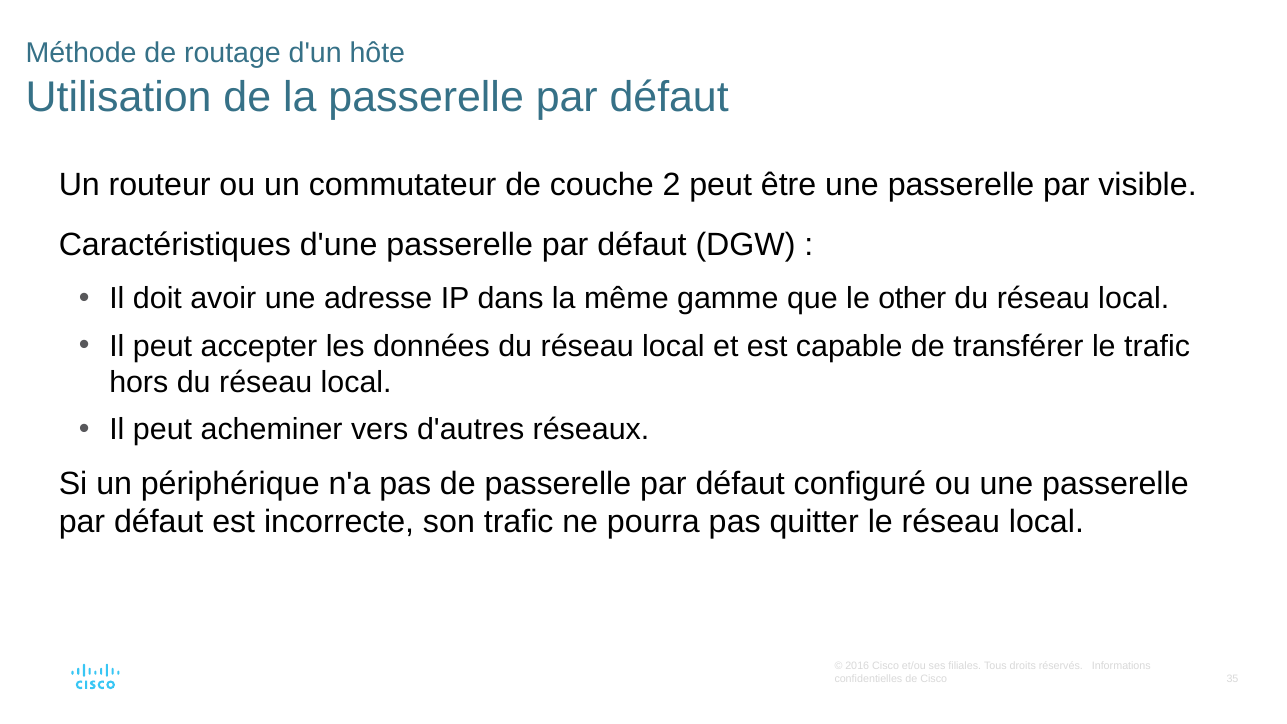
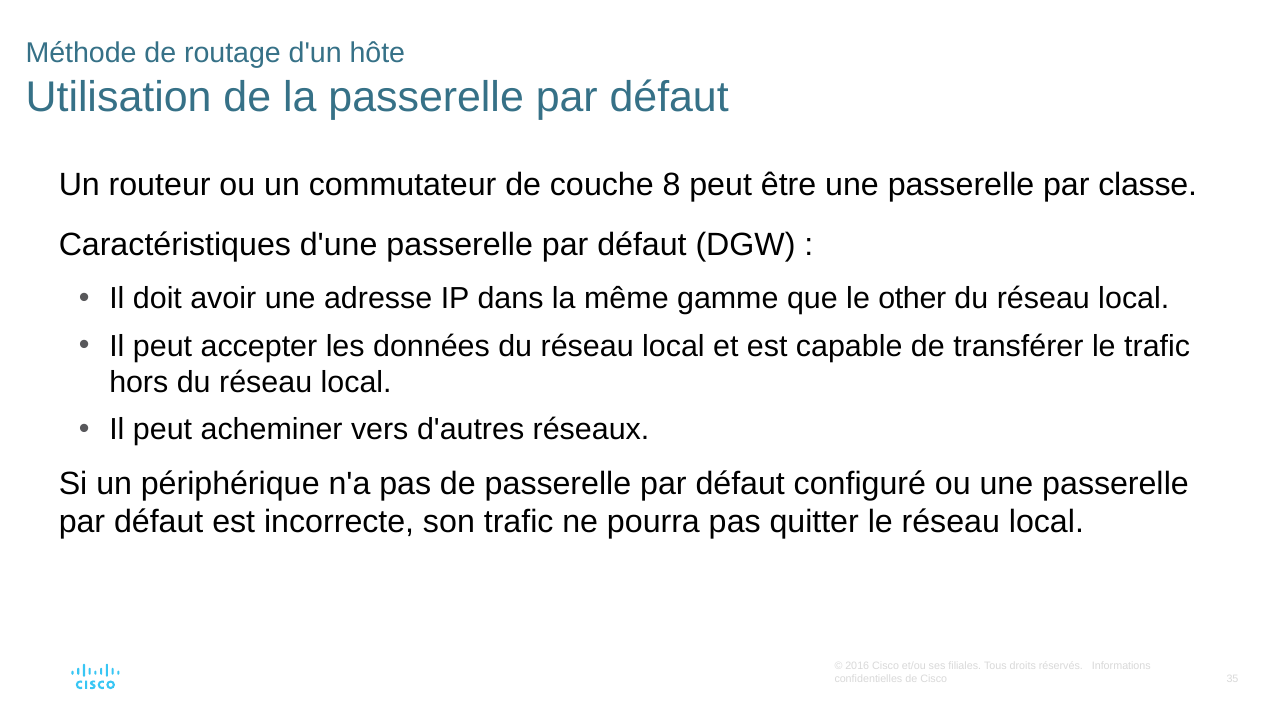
2: 2 -> 8 (672, 185)
visible: visible -> classe (1148, 185)
